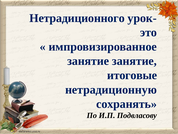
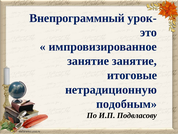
Нетрадиционного: Нетрадиционного -> Внепрограммный (77, 18)
сохранять: сохранять -> подобным (127, 104)
